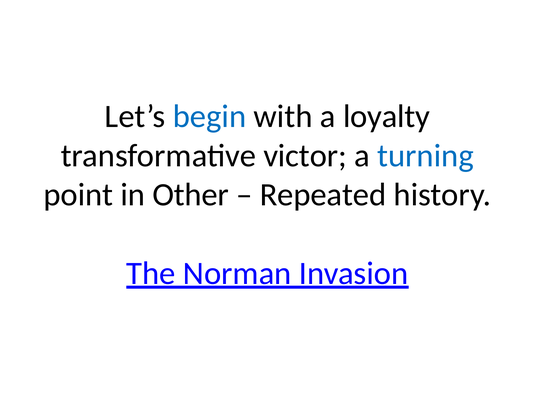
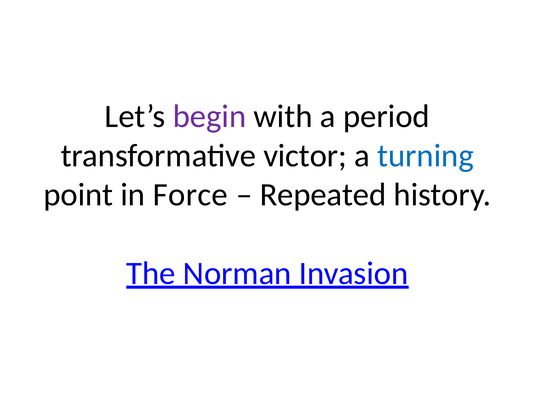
begin colour: blue -> purple (210, 117)
loyalty: loyalty -> period (386, 117)
Other: Other -> Force (190, 195)
